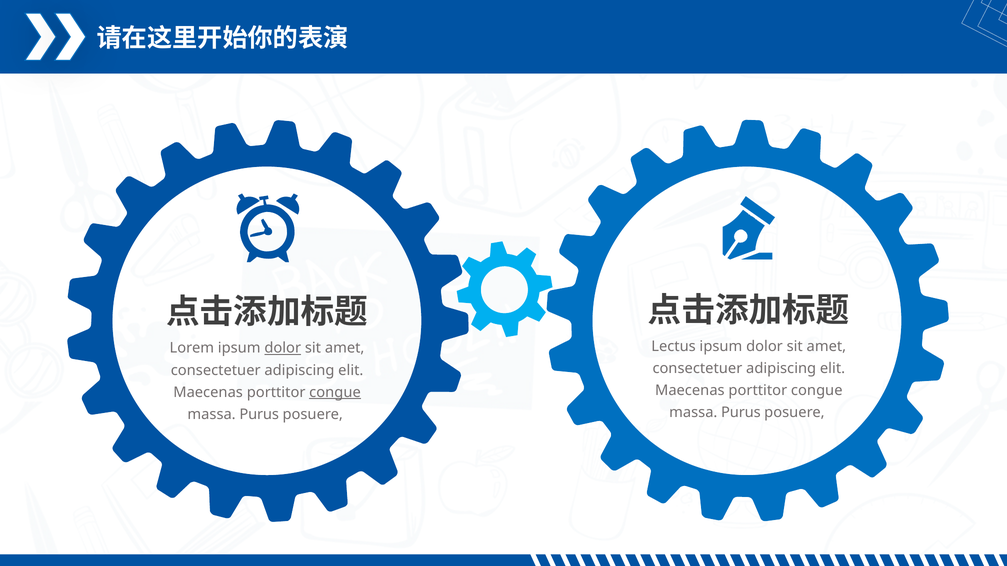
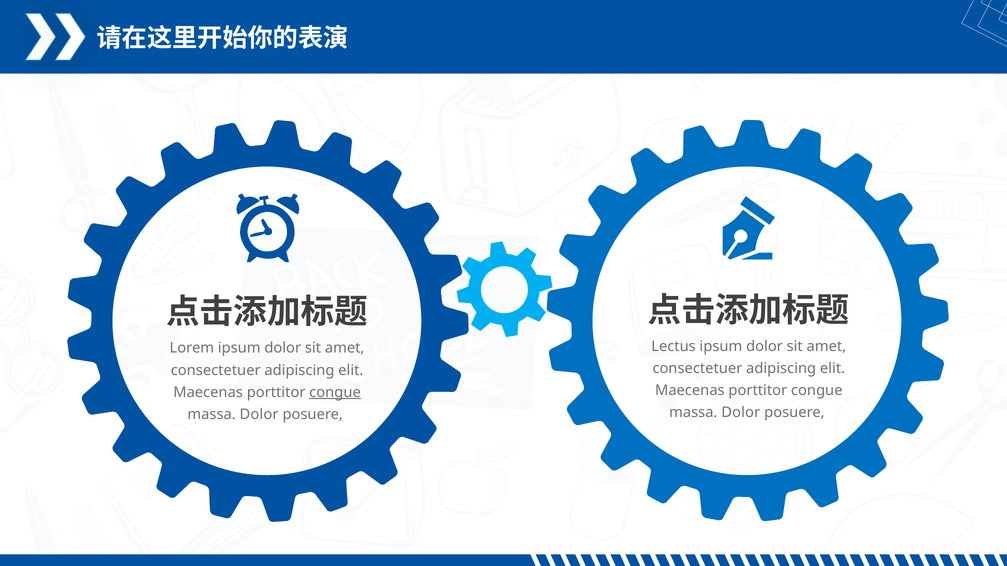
dolor underline: present -> none (283, 348)
Purus: Purus -> Dolor (741, 413)
Purus: Purus -> Dolor (259, 415)
